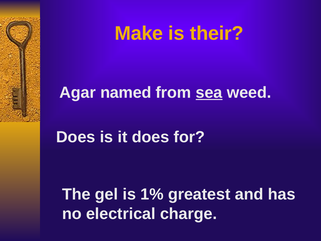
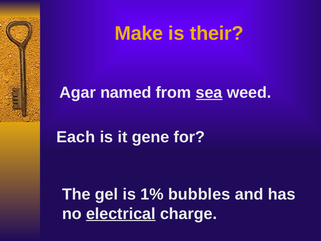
Does: Does -> Each (76, 137)
it does: does -> gene (151, 137)
greatest: greatest -> bubbles (199, 194)
electrical underline: none -> present (121, 213)
